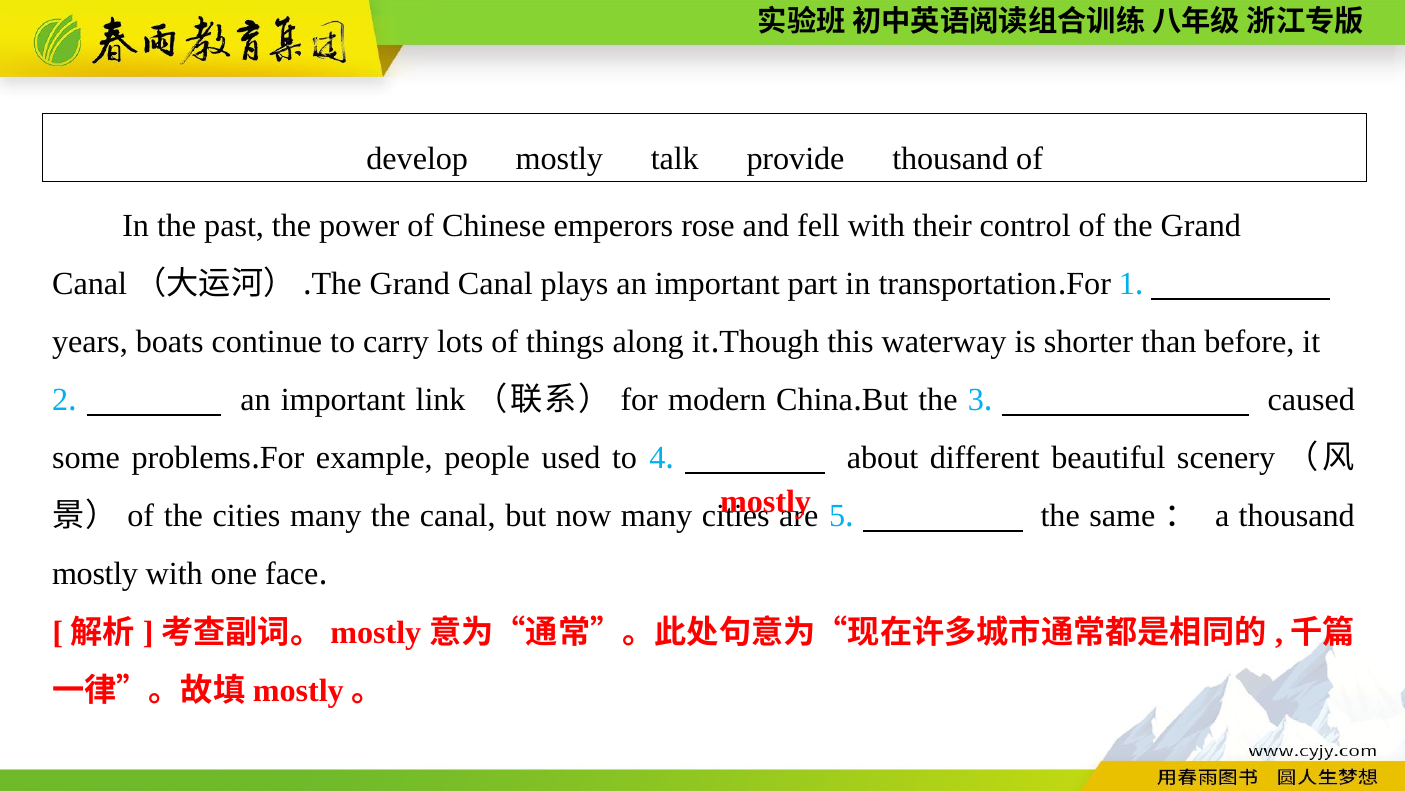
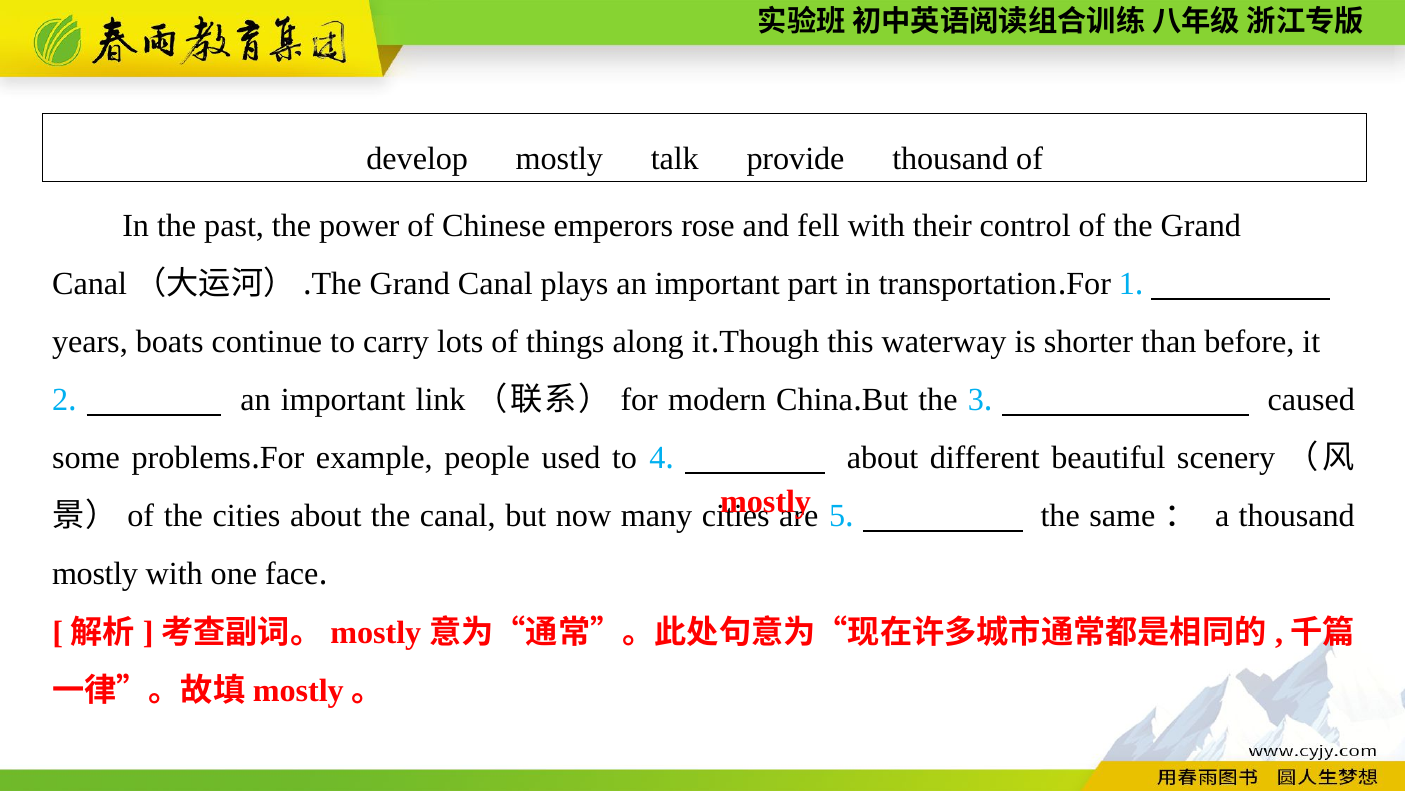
cities many: many -> about (326, 515)
